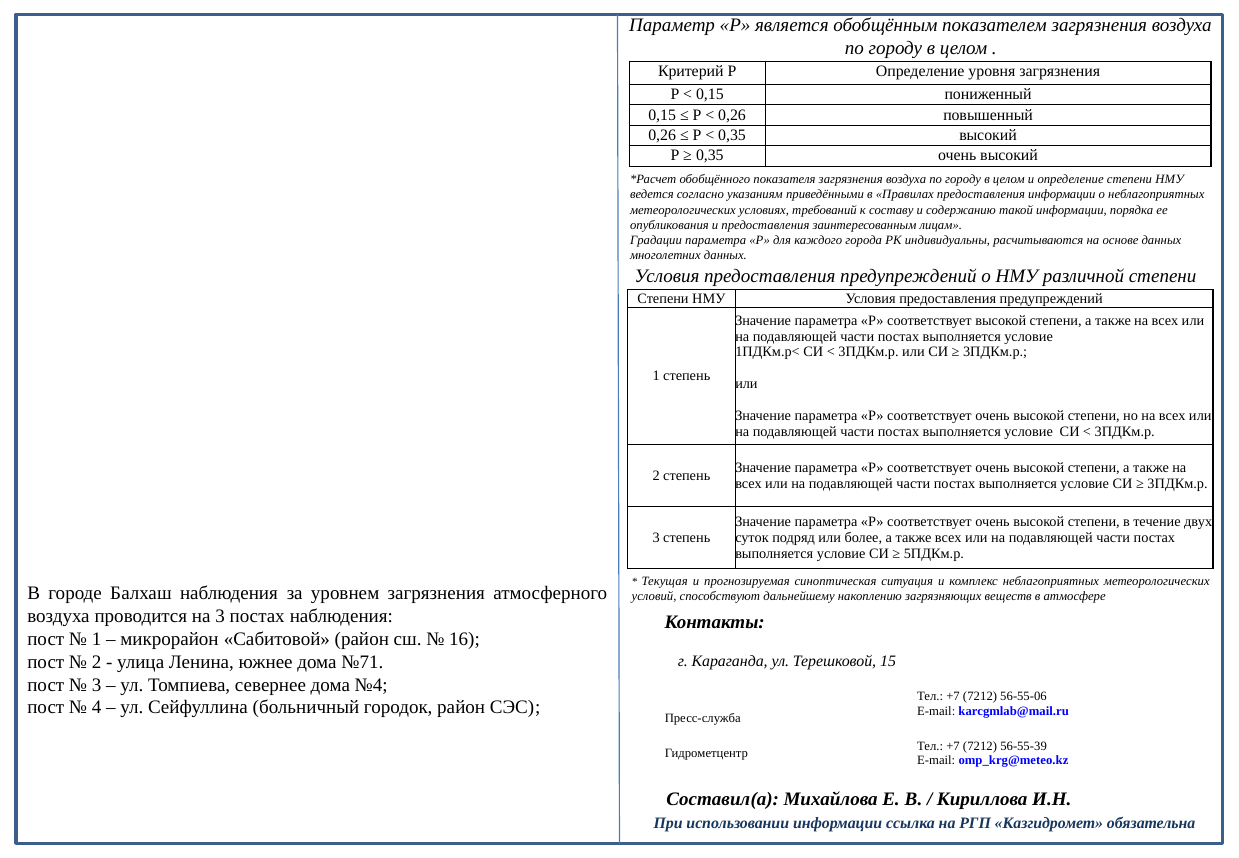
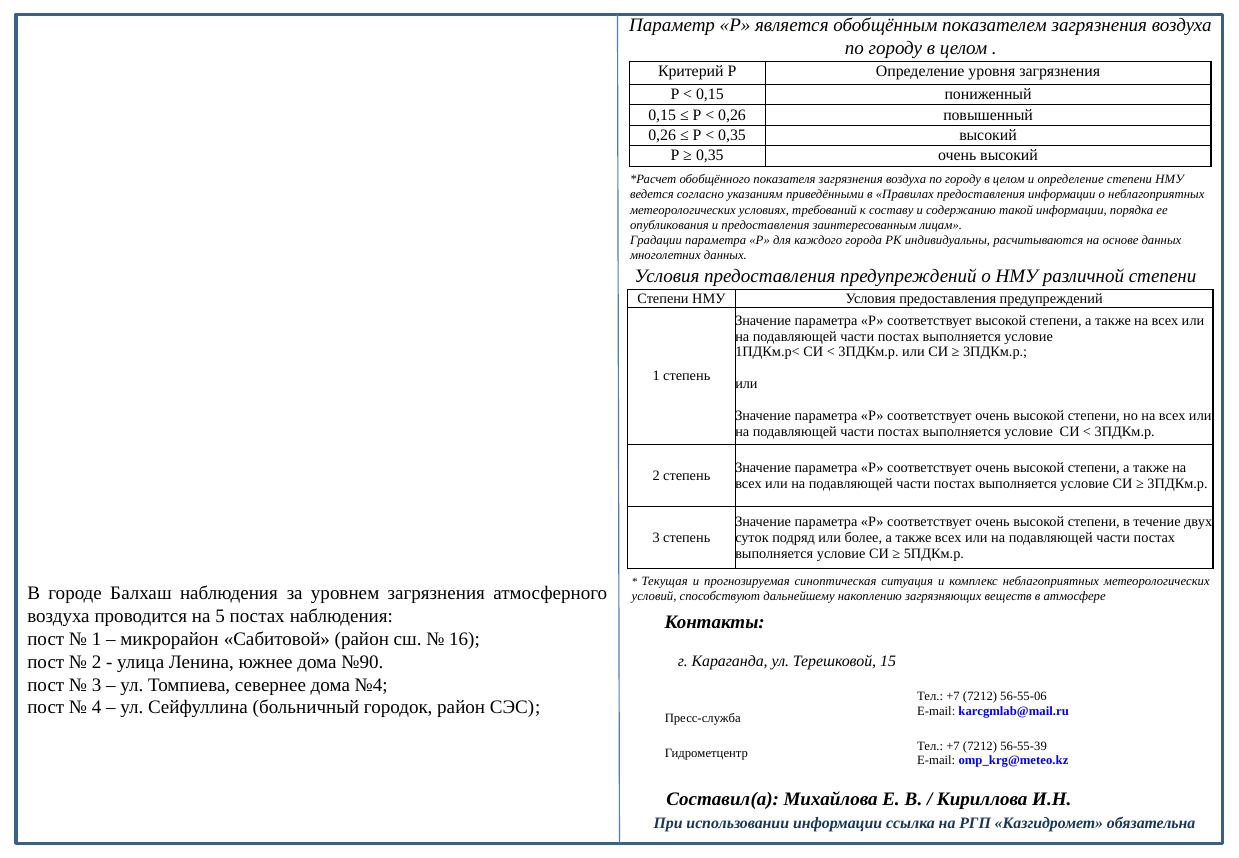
на 3: 3 -> 5 (220, 616)
№71: №71 -> №90 (362, 662)
